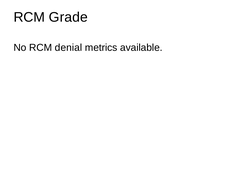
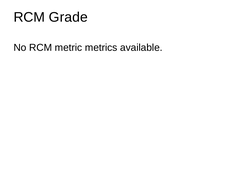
denial: denial -> metric (69, 47)
